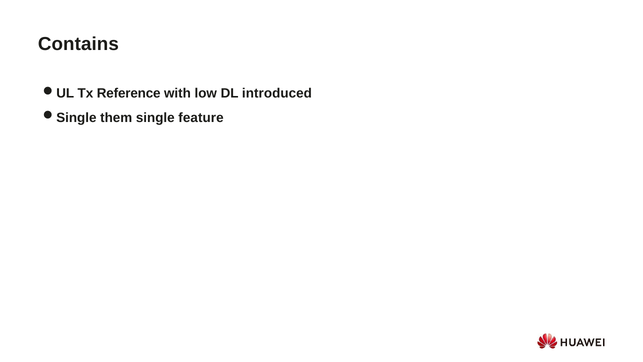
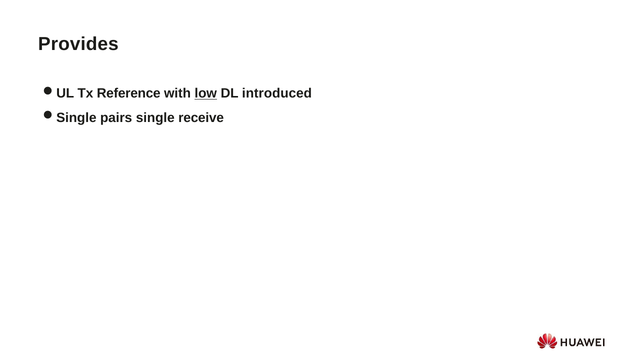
Contains: Contains -> Provides (78, 44)
low underline: none -> present (206, 93)
them: them -> pairs (116, 118)
feature: feature -> receive (201, 118)
